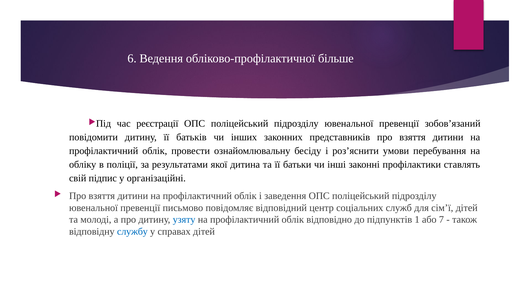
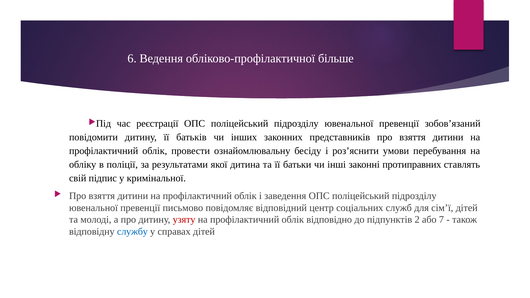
профілактики: профілактики -> протиправних (412, 165)
організаційні: організаційні -> кримінальної (156, 178)
узяту colour: blue -> red (184, 220)
1: 1 -> 2 (417, 220)
